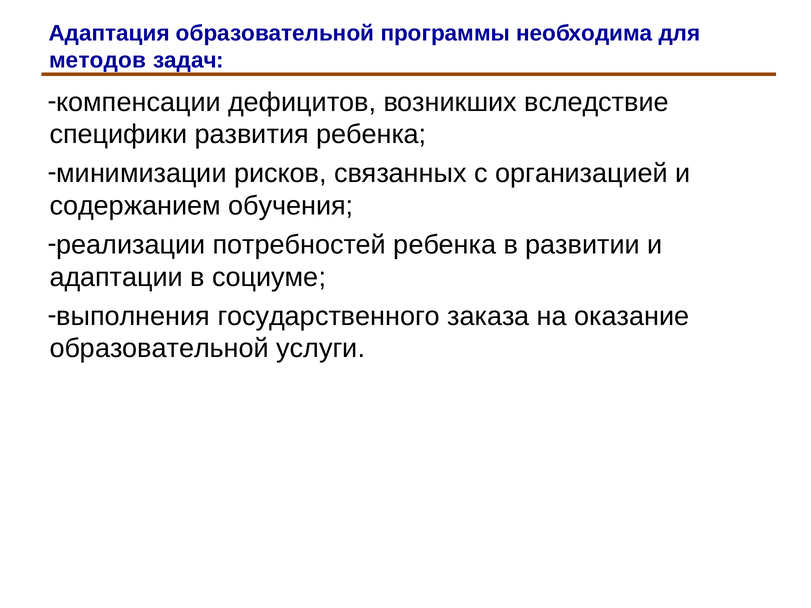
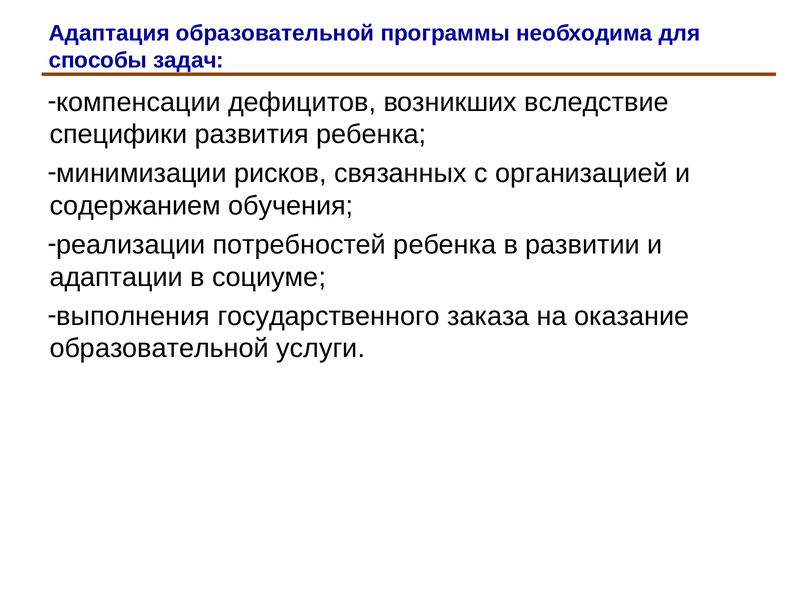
методов: методов -> способы (98, 61)
